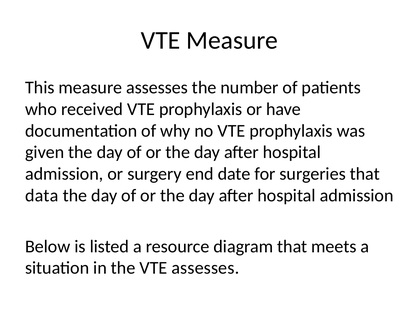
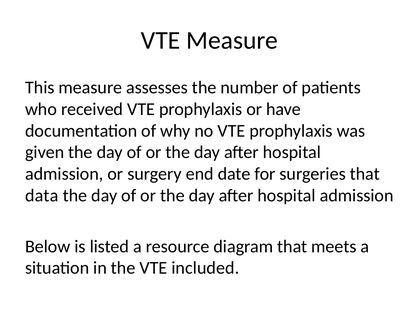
VTE assesses: assesses -> included (205, 268)
